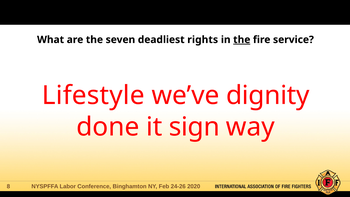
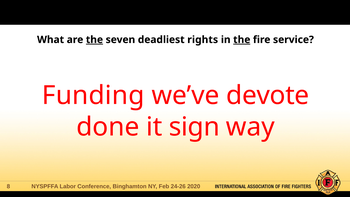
the underline: none -> present (94, 40)
Lifestyle: Lifestyle -> Funding (93, 95)
dignity: dignity -> devote (268, 95)
